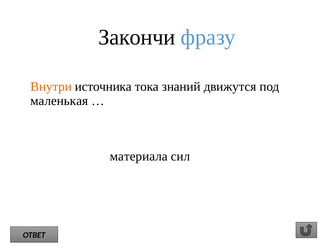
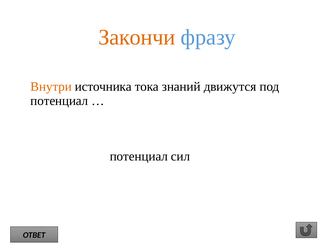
Закончи colour: black -> orange (137, 37)
маленькая: маленькая -> потенциал (59, 101)
материала: материала -> потенциал (139, 157)
